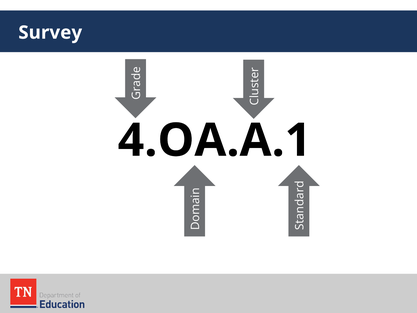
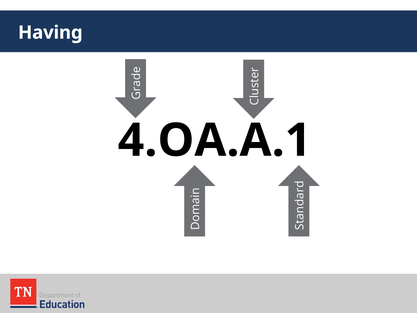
Survey: Survey -> Having (50, 33)
